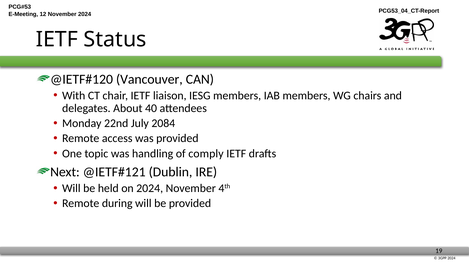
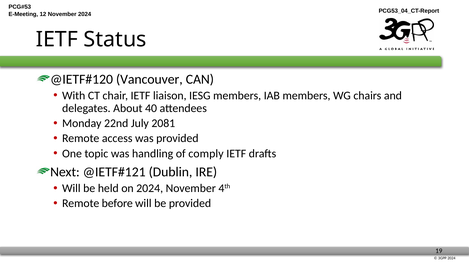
2084: 2084 -> 2081 (163, 123)
during: during -> before (117, 203)
